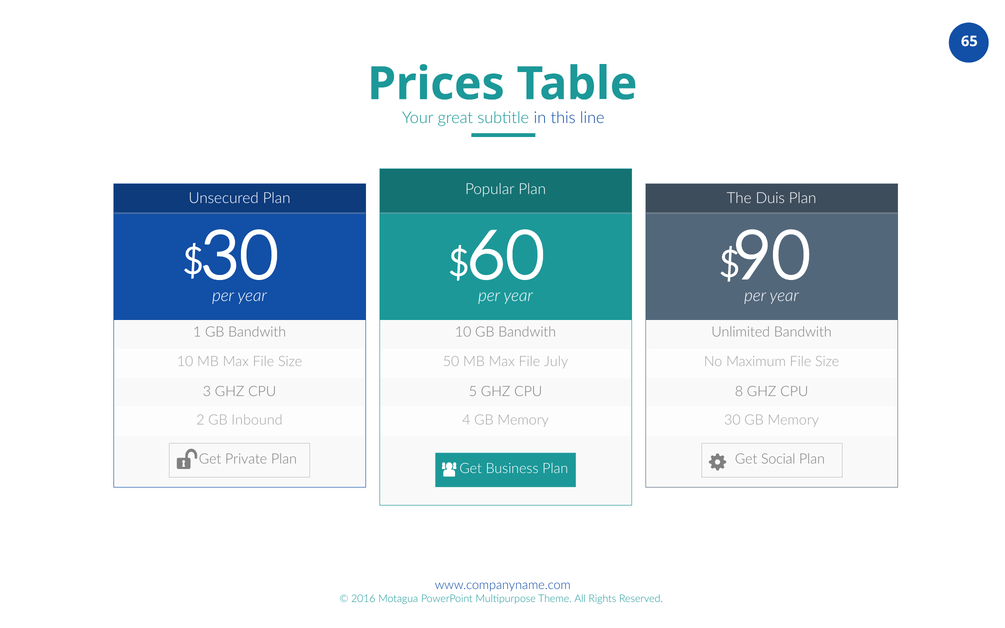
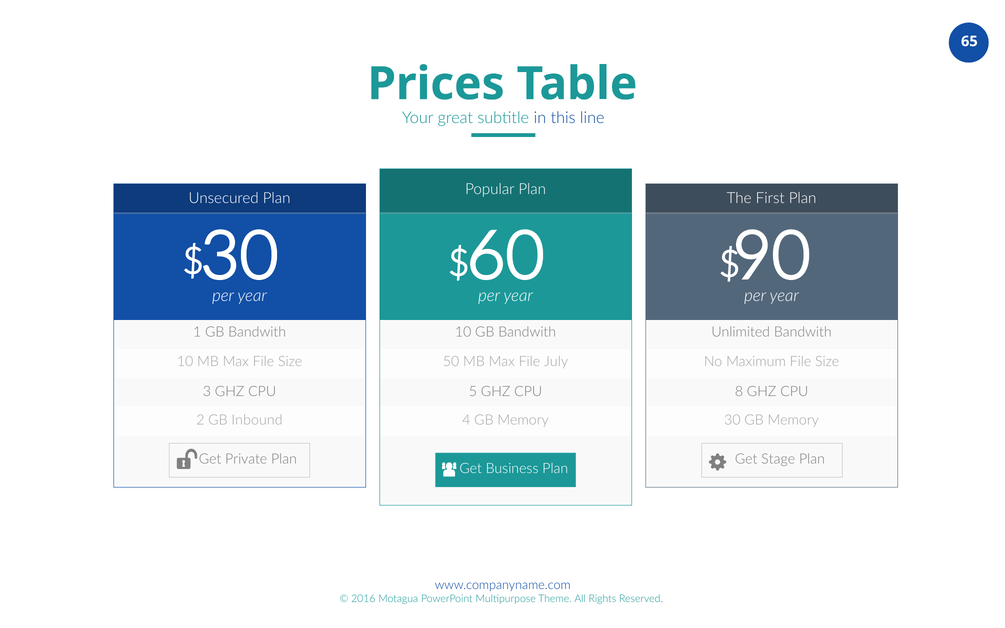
Duis: Duis -> First (770, 198)
Social: Social -> Stage (778, 459)
